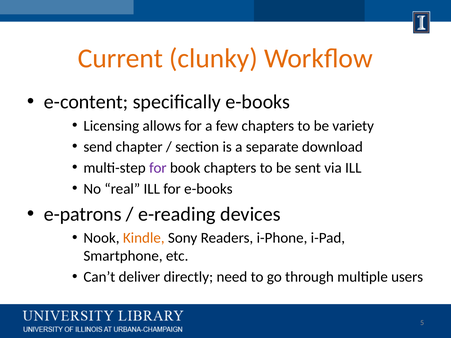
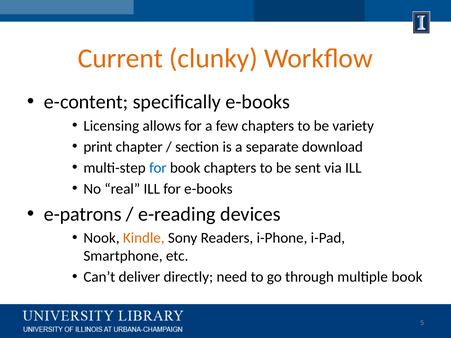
send: send -> print (98, 147)
for colour: purple -> blue (158, 168)
multiple users: users -> book (407, 277)
